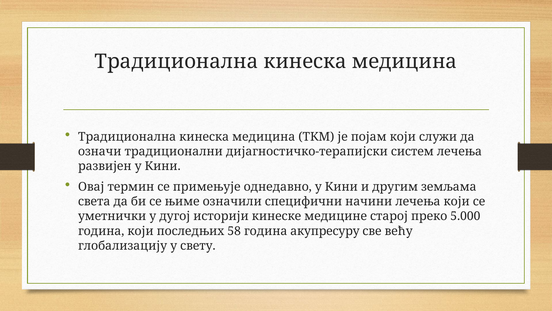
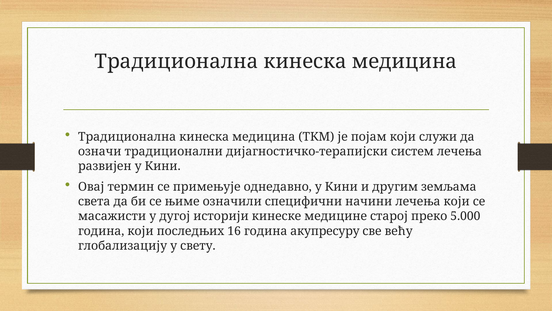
уметнички: уметнички -> масажисти (112, 216)
58: 58 -> 16 (234, 231)
